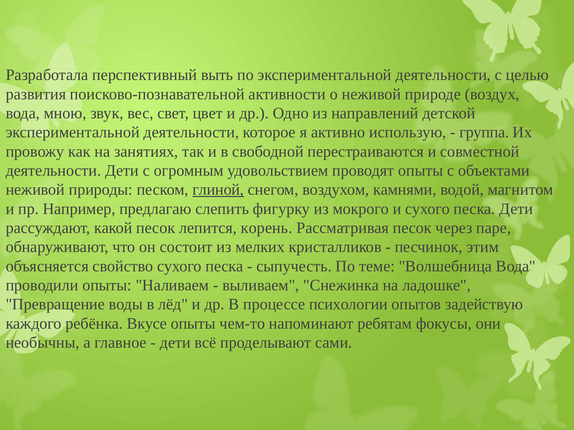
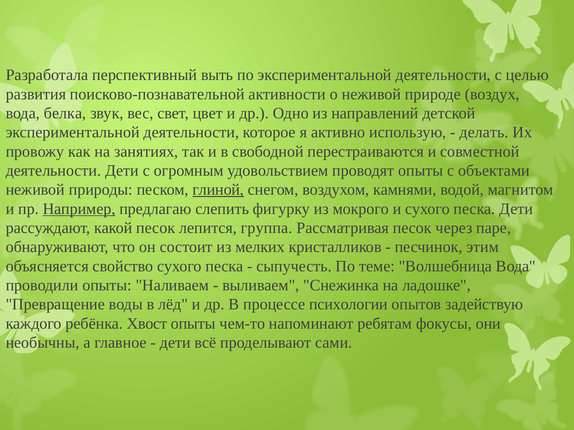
мною: мною -> белка (65, 113)
группа: группа -> делать (484, 132)
Например underline: none -> present (79, 209)
корень: корень -> группа (267, 228)
Вкусе: Вкусе -> Хвост (147, 324)
